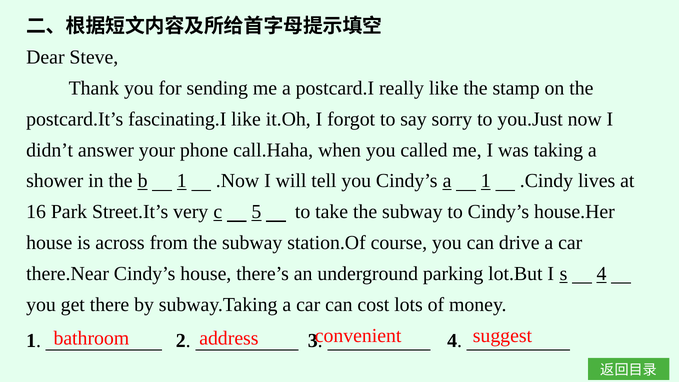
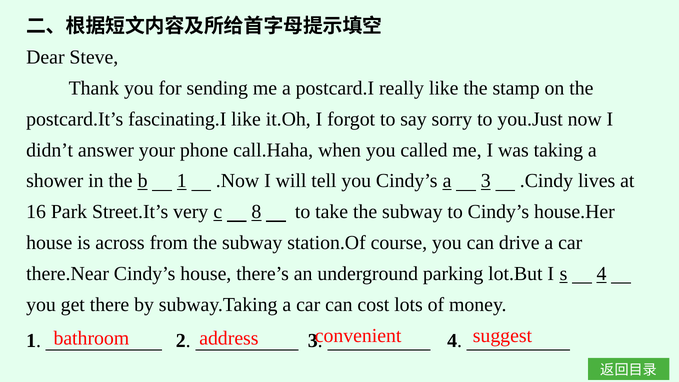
a 1: 1 -> 3 (486, 181)
5: 5 -> 8 (256, 212)
